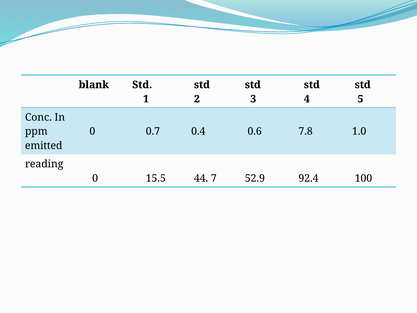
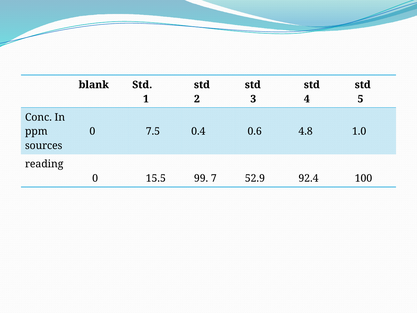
0.7: 0.7 -> 7.5 (153, 131)
7.8: 7.8 -> 4.8 (306, 131)
emitted: emitted -> sources (44, 146)
44: 44 -> 99 (201, 178)
